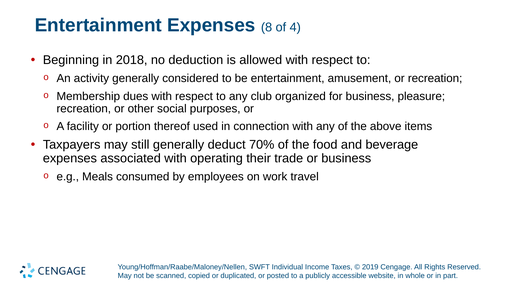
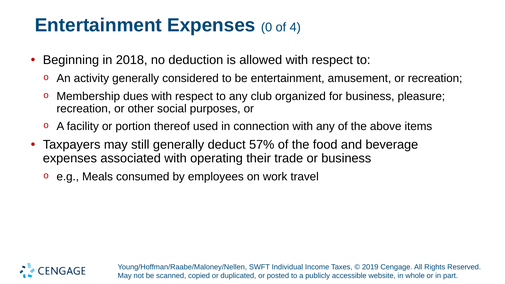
8: 8 -> 0 (267, 27)
70%: 70% -> 57% (262, 145)
